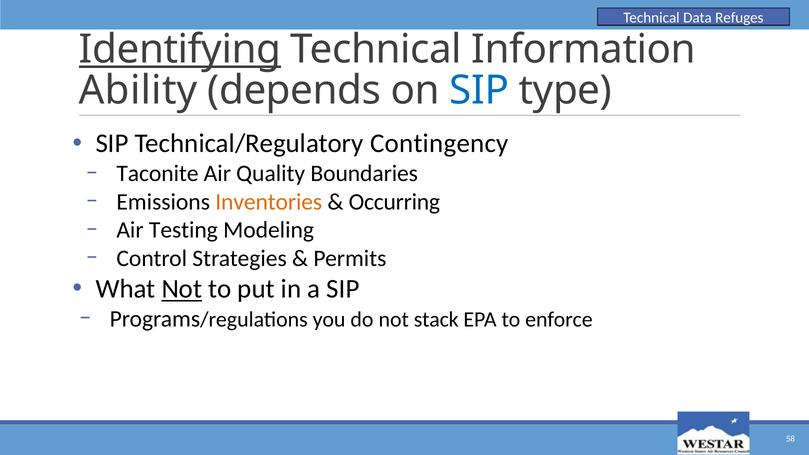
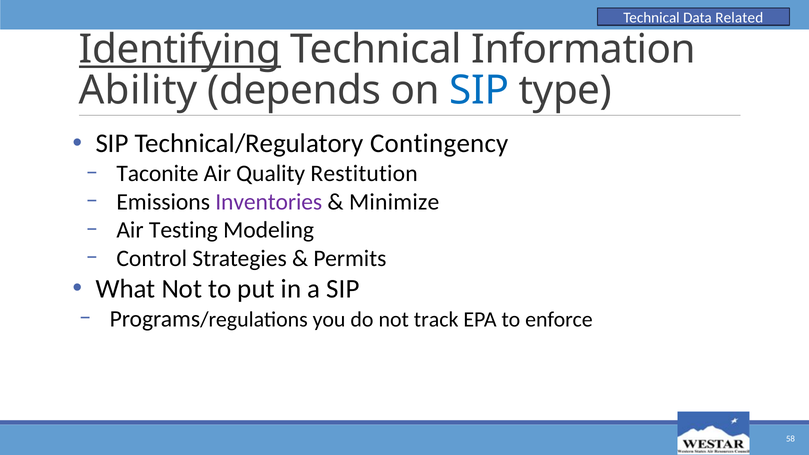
Refuges: Refuges -> Related (739, 18)
Boundaries: Boundaries -> Restitution (364, 174)
Inventories colour: orange -> purple (269, 202)
Occurring: Occurring -> Minimize (394, 202)
Not underline: present -> none (182, 289)
stack: stack -> track (436, 320)
